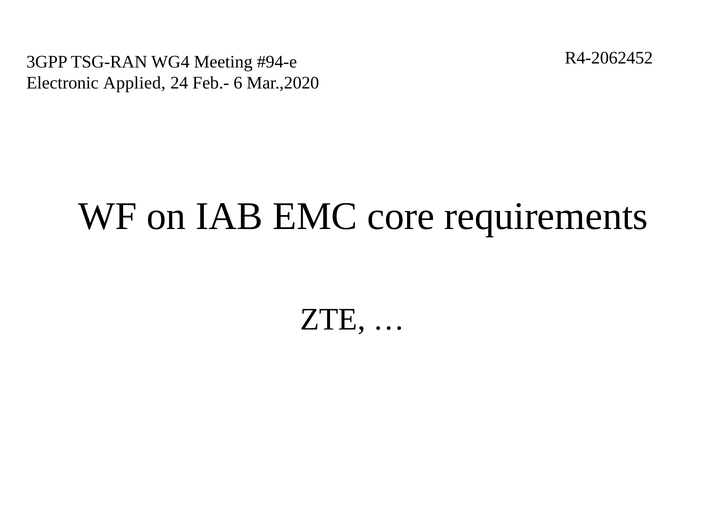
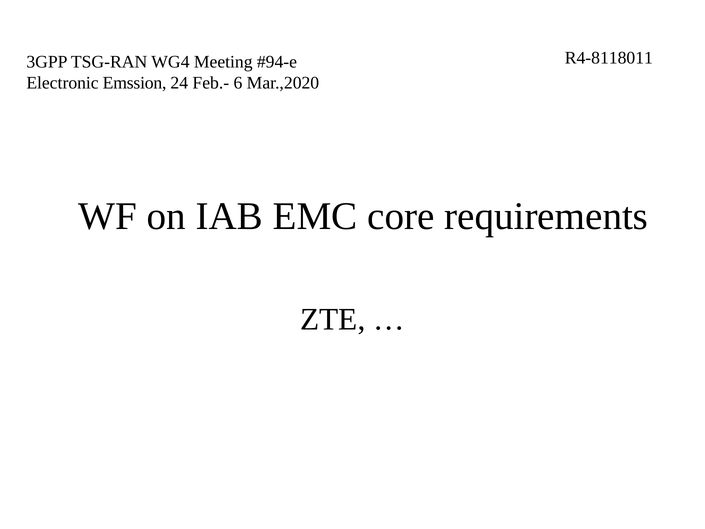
R4-2062452: R4-2062452 -> R4-8118011 (609, 58)
Applied: Applied -> Emssion (135, 83)
